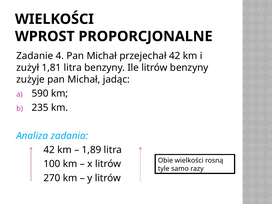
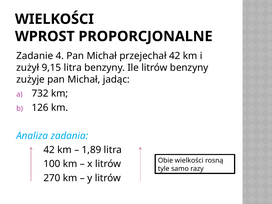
1,81: 1,81 -> 9,15 (51, 68)
590: 590 -> 732 (40, 94)
235: 235 -> 126 (40, 108)
